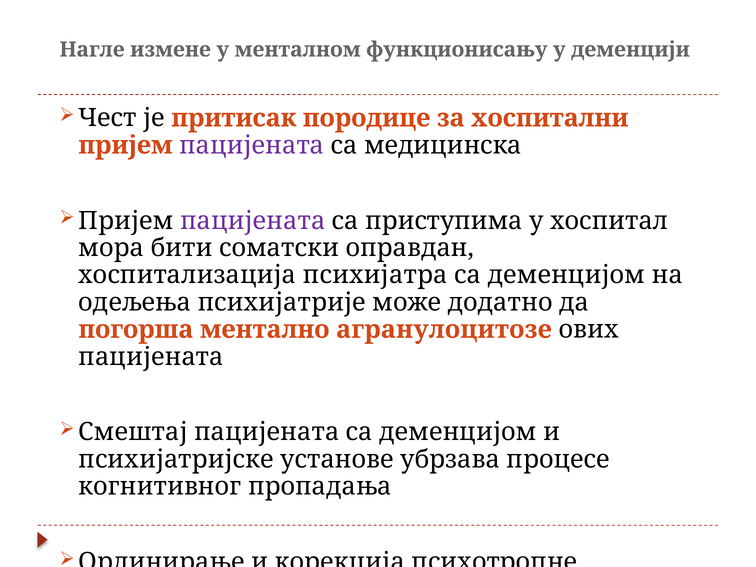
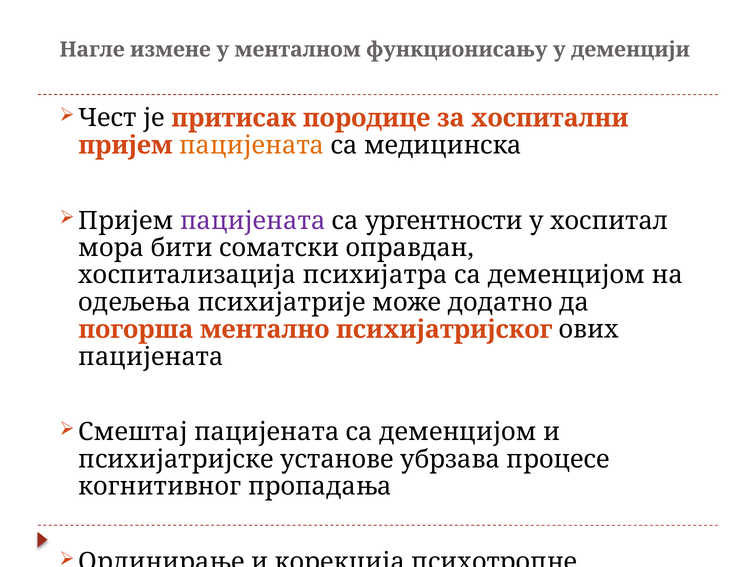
пацијената colour: purple -> orange (252, 145)
приступима: приступима -> ургентности (444, 221)
агранулоцитозе: агранулоцитозе -> психијатријског (444, 329)
